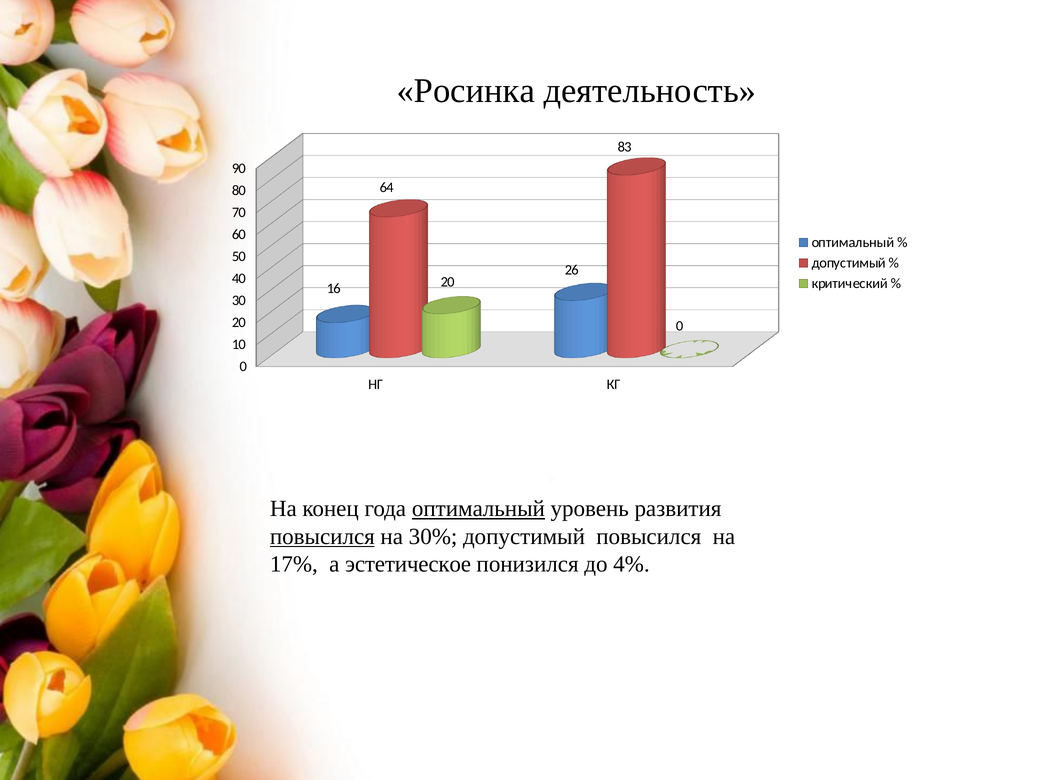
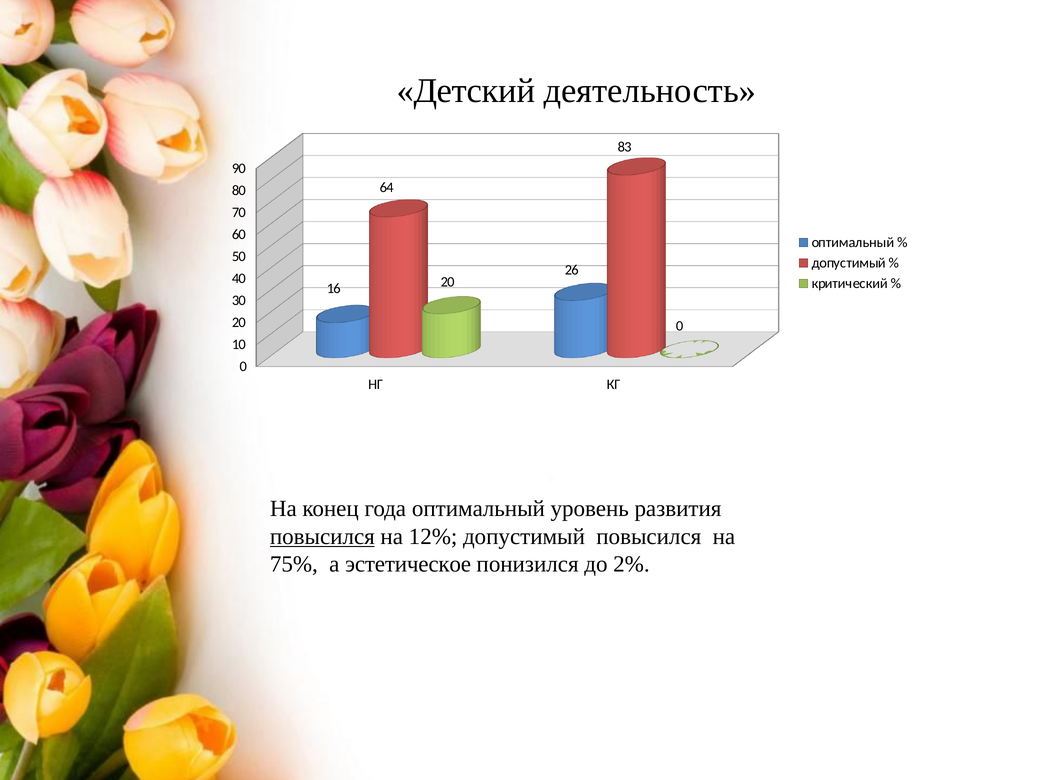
Росинка: Росинка -> Детский (466, 91)
оптимальный underline: present -> none (478, 508)
30%: 30% -> 12% (433, 536)
17%: 17% -> 75% (294, 564)
4%: 4% -> 2% (631, 564)
